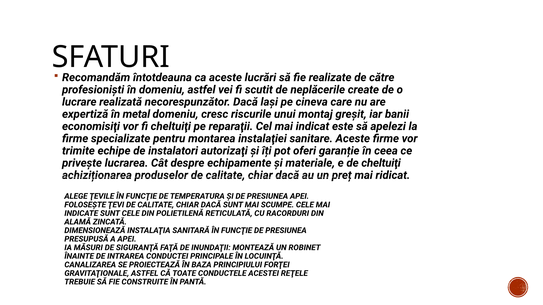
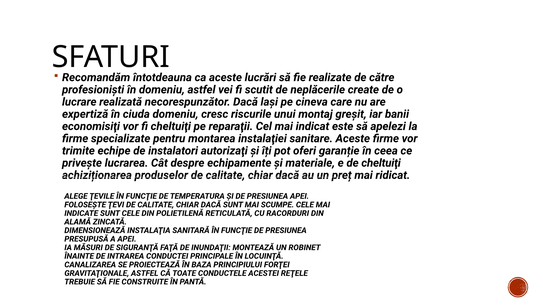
metal: metal -> ciuda (136, 114)
